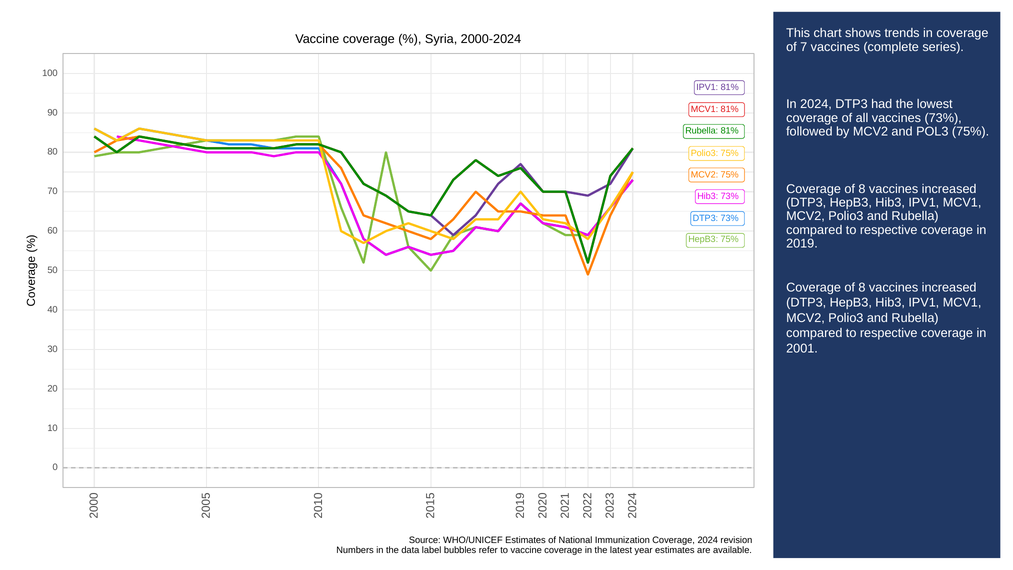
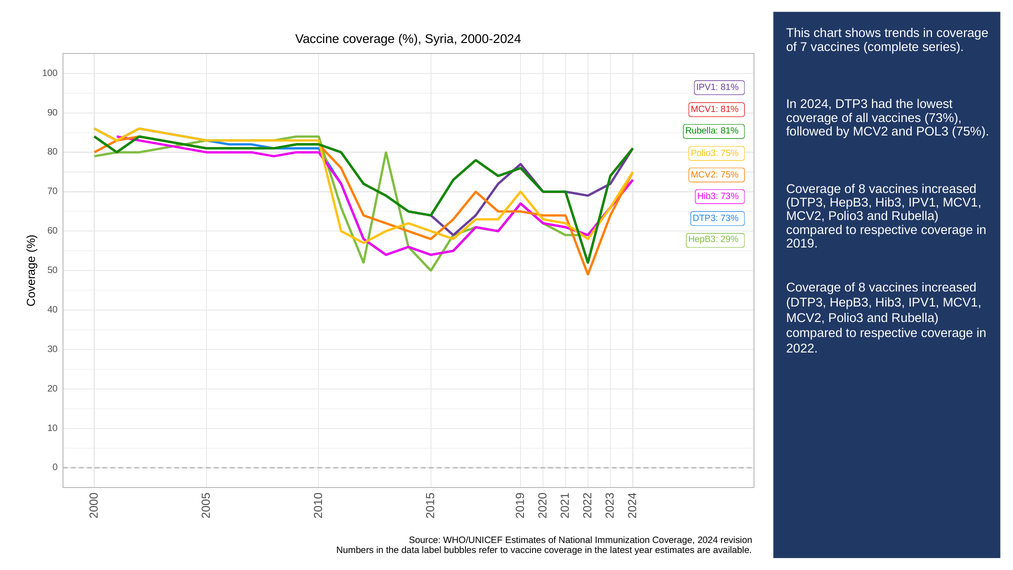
HepB3 75%: 75% -> 29% (730, 239)
2001: 2001 -> 2022 (802, 348)
